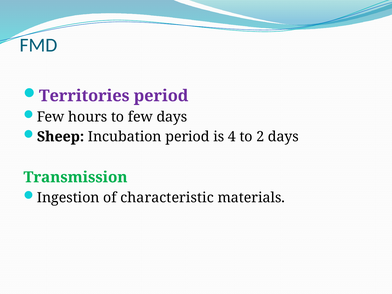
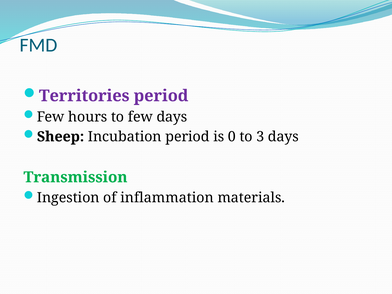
4: 4 -> 0 (232, 137)
2: 2 -> 3 (260, 137)
characteristic: characteristic -> inflammation (167, 198)
